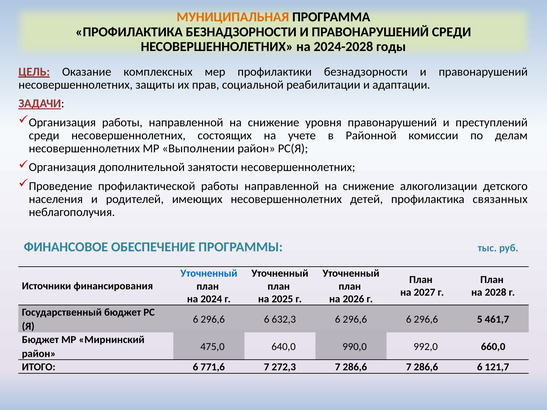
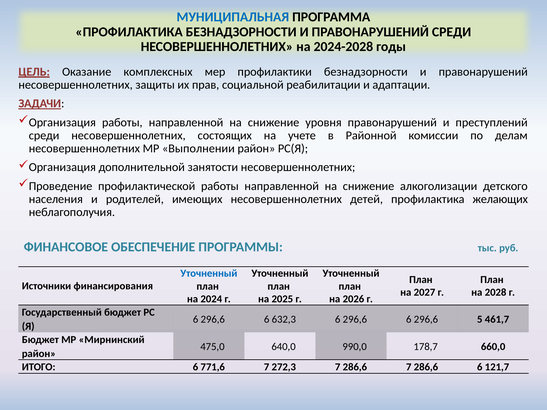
МУНИЦИПАЛЬНАЯ colour: orange -> blue (233, 17)
связанных: связанных -> желающих (500, 199)
992,0: 992,0 -> 178,7 (426, 347)
